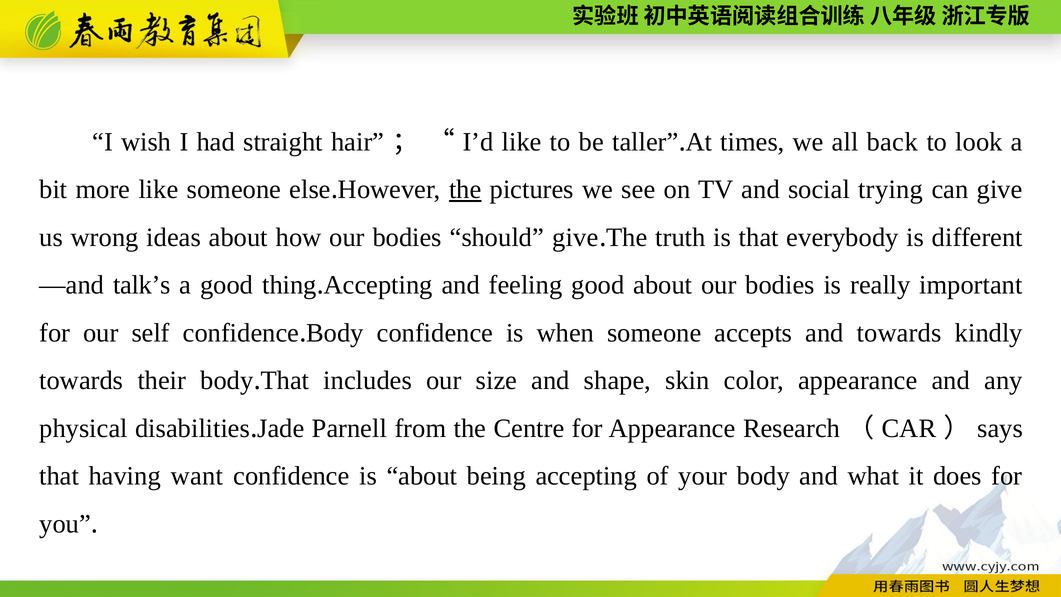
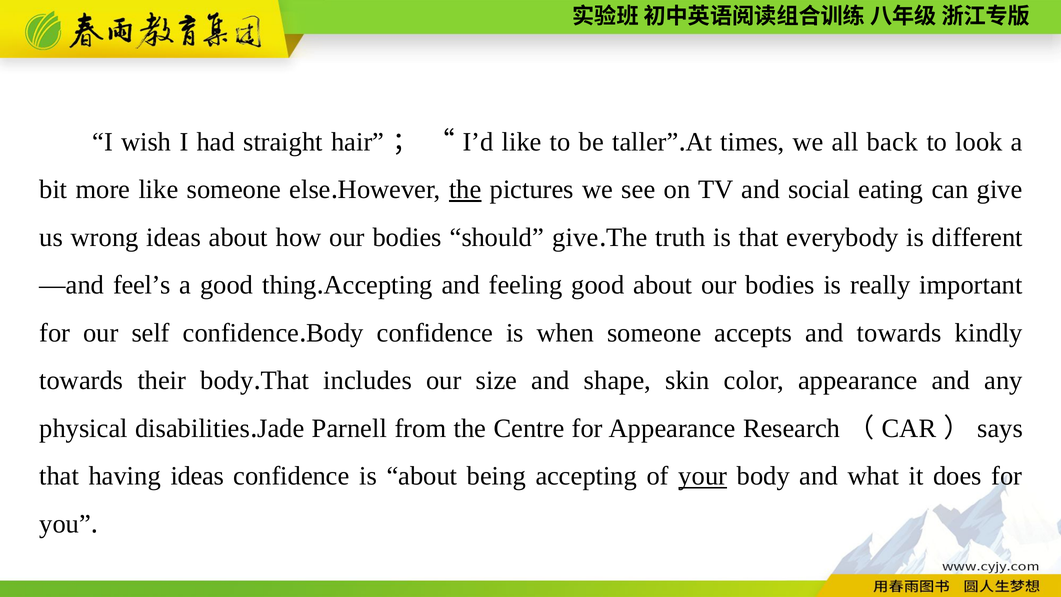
trying: trying -> eating (891, 190)
talk’s: talk’s -> feel’s (142, 285)
having want: want -> ideas (197, 476)
your underline: none -> present (703, 476)
